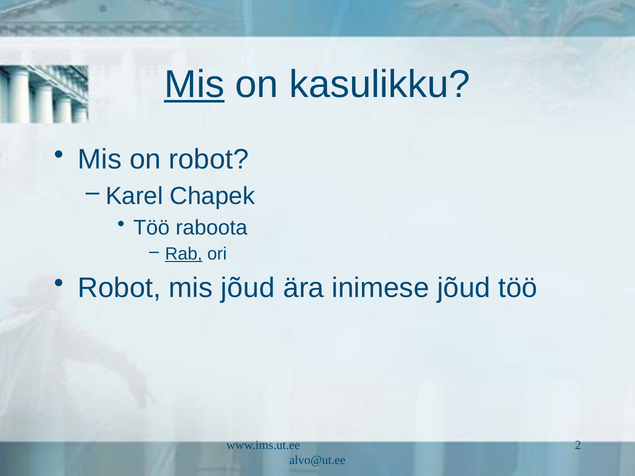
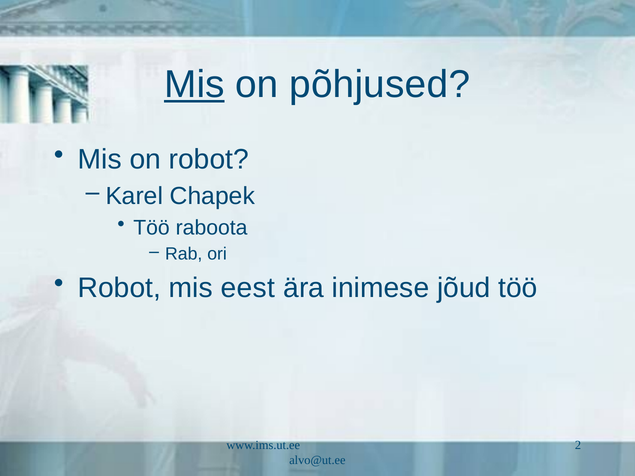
kasulikku: kasulikku -> põhjused (380, 85)
Rab underline: present -> none (184, 254)
mis jõud: jõud -> eest (248, 288)
